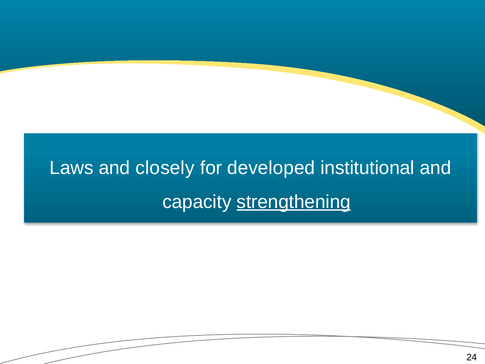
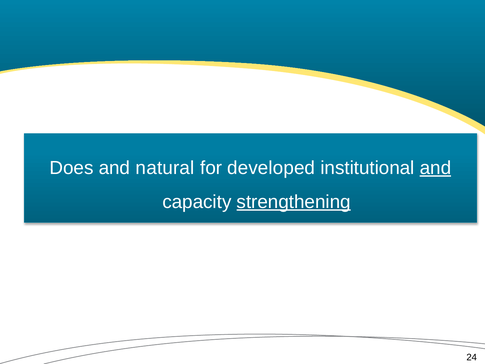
Laws: Laws -> Does (72, 168)
closely: closely -> natural (165, 168)
and underline: none -> present (435, 168)
